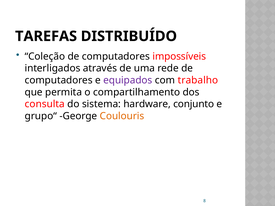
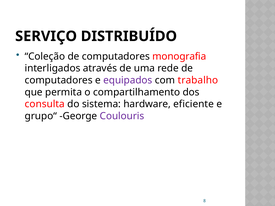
TAREFAS: TAREFAS -> SERVIÇO (46, 36)
impossíveis: impossíveis -> monografia (179, 56)
conjunto: conjunto -> eficiente (194, 104)
Coulouris colour: orange -> purple (122, 116)
